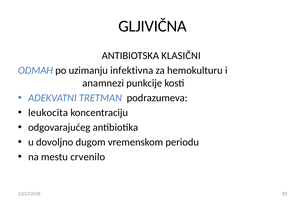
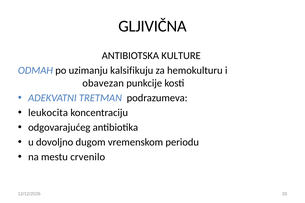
KLASIČNI: KLASIČNI -> KULTURE (181, 56)
infektivna: infektivna -> kalsifikuju (132, 71)
anamnezi: anamnezi -> obavezan (103, 83)
